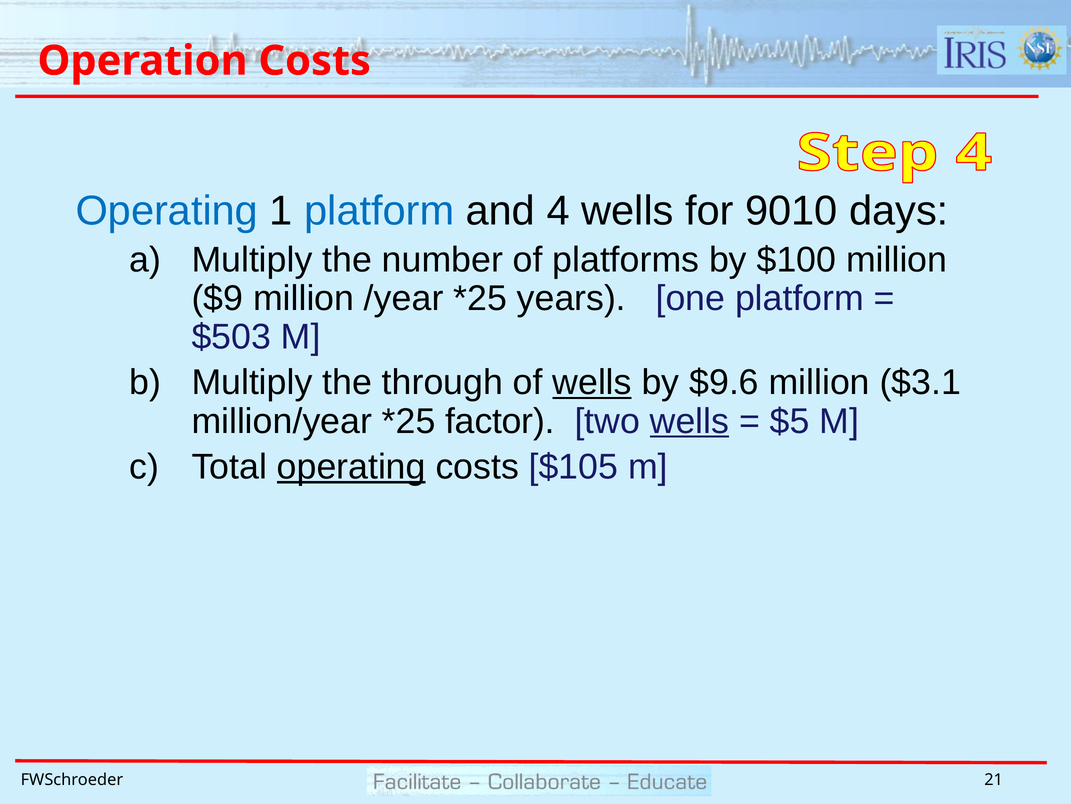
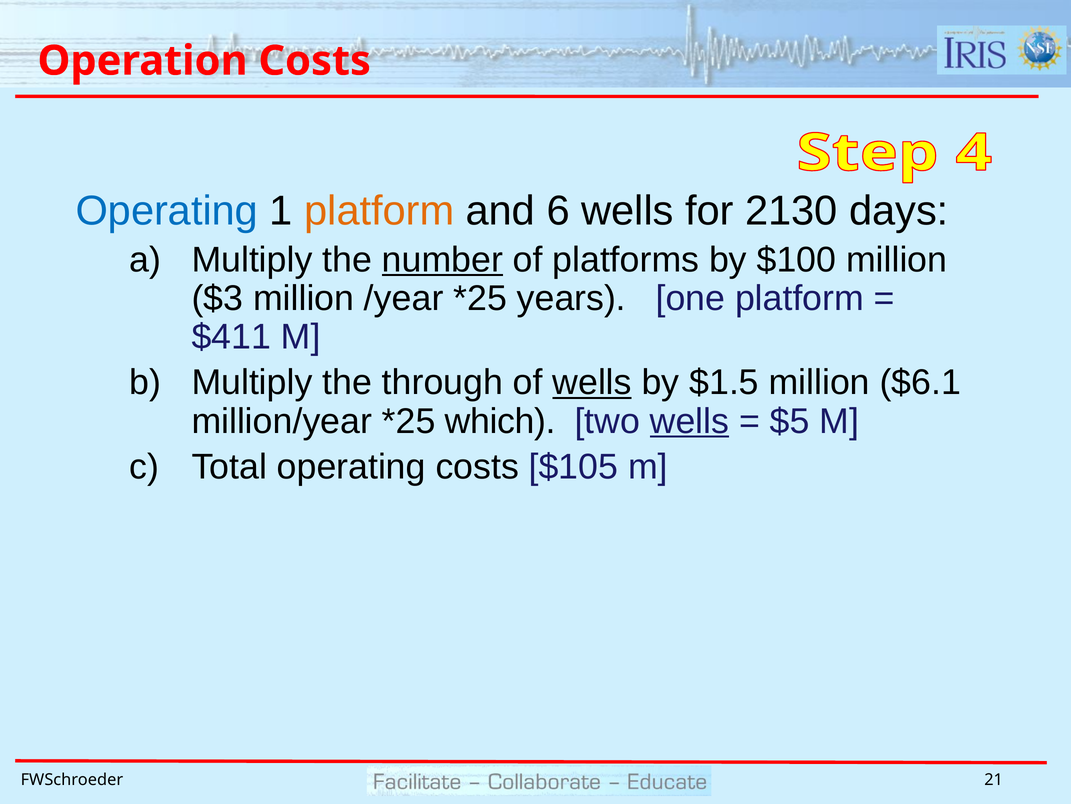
platform colour: blue -> orange (379, 211)
4: 4 -> 6 (558, 211)
9010: 9010 -> 2130 (791, 211)
number underline: none -> present (442, 260)
$9: $9 -> $3 (217, 298)
$503: $503 -> $411 (231, 337)
$9.6: $9.6 -> $1.5 (724, 382)
$3.1: $3.1 -> $6.1 (920, 382)
factor: factor -> which (500, 421)
operating underline: present -> none (351, 466)
